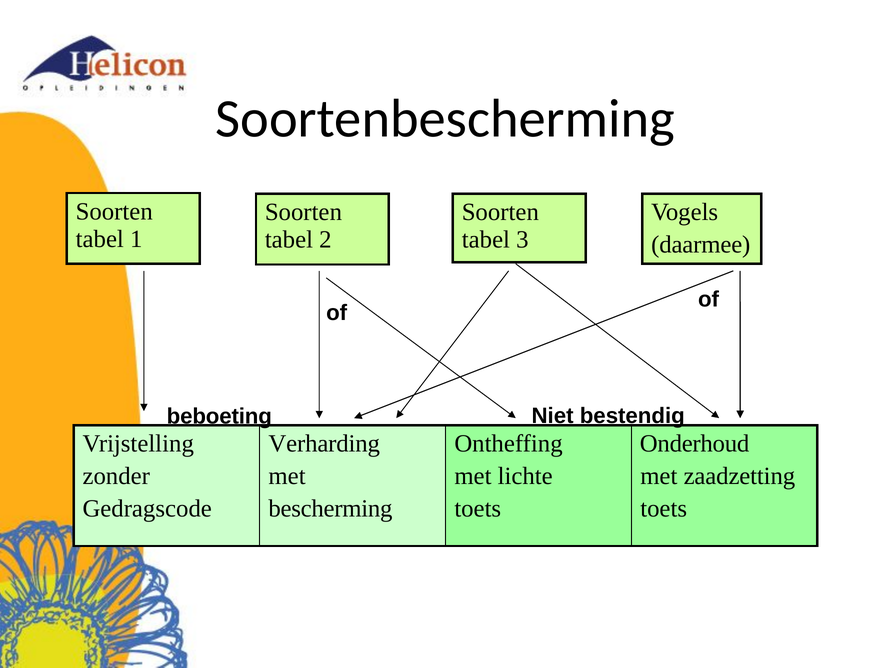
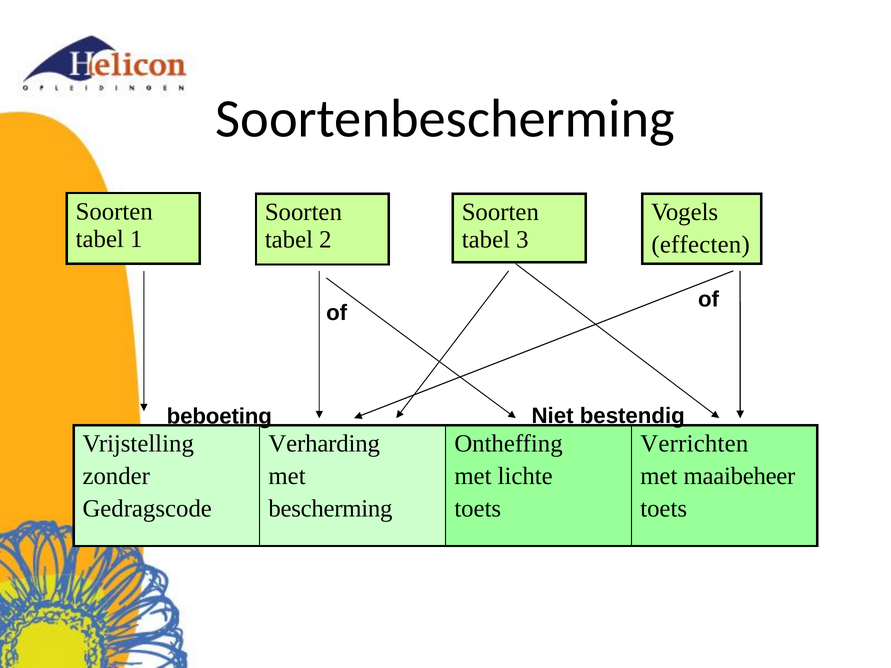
daarmee: daarmee -> effecten (701, 245)
Onderhoud: Onderhoud -> Verrichten (694, 444)
zaadzetting: zaadzetting -> maaibeheer (739, 476)
